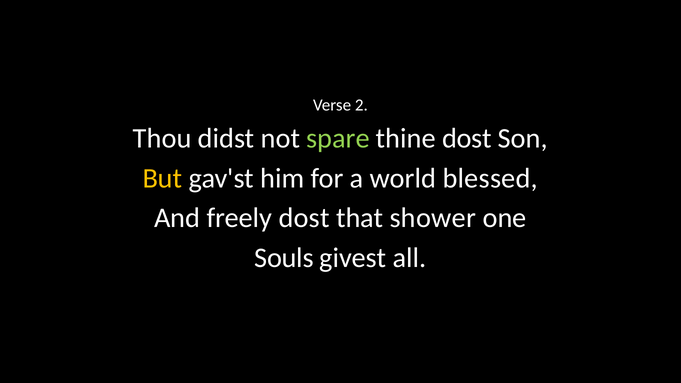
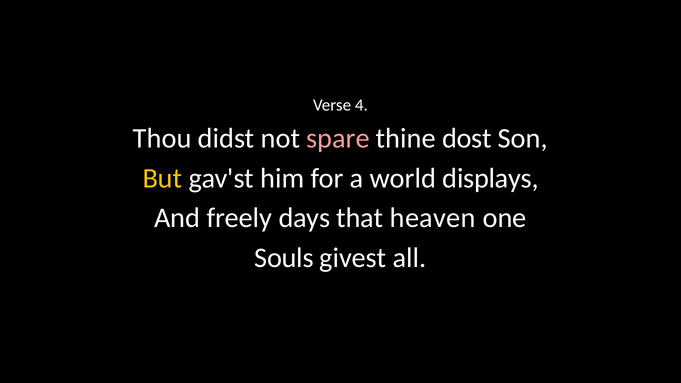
2: 2 -> 4 (361, 105)
spare colour: light green -> pink (338, 139)
blessed: blessed -> displays (491, 178)
freely dost: dost -> days (304, 218)
shower: shower -> heaven (433, 218)
